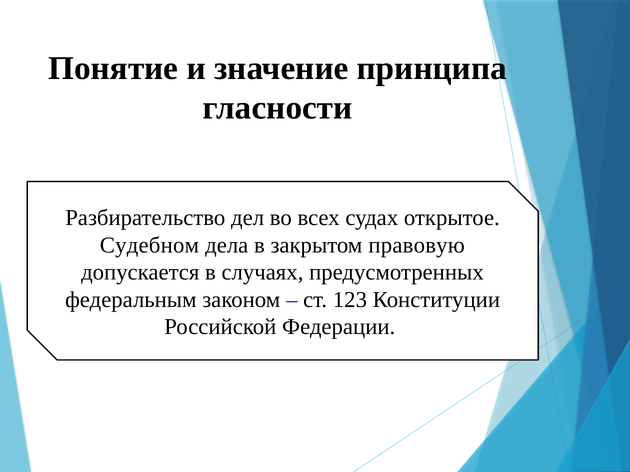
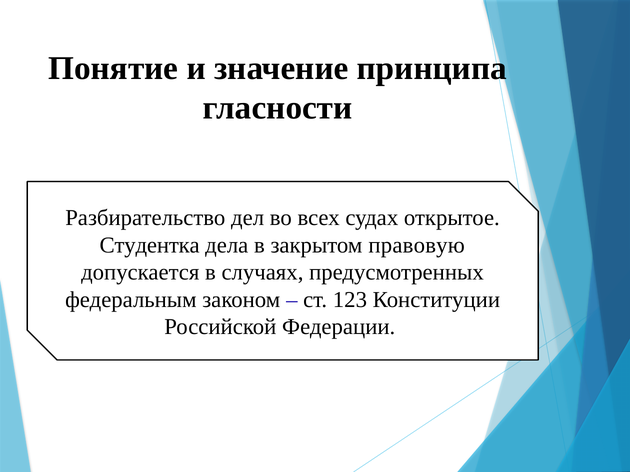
Судебном: Судебном -> Студентка (150, 245)
